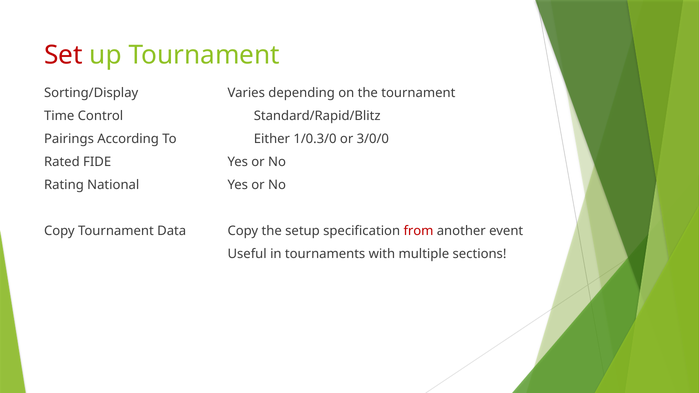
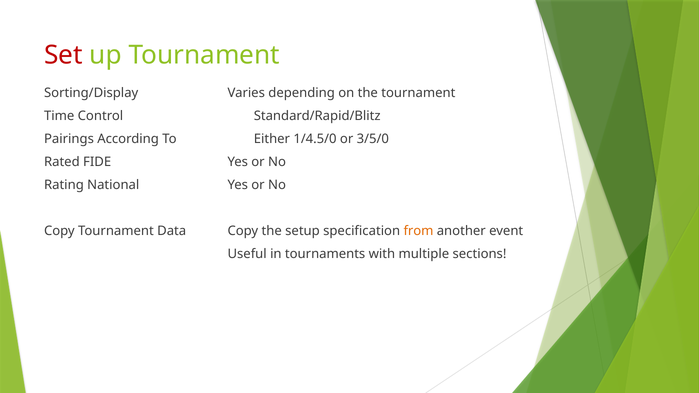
1/0.3/0: 1/0.3/0 -> 1/4.5/0 (315, 139)
3/0/0: 3/0/0 -> 3/5/0 (373, 139)
from colour: red -> orange (419, 231)
